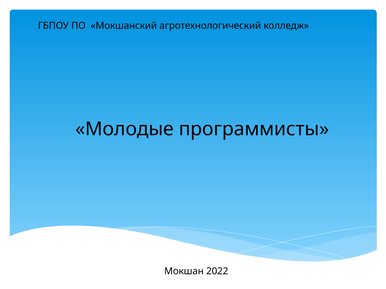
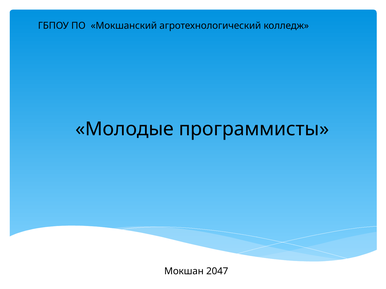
2022: 2022 -> 2047 (217, 272)
